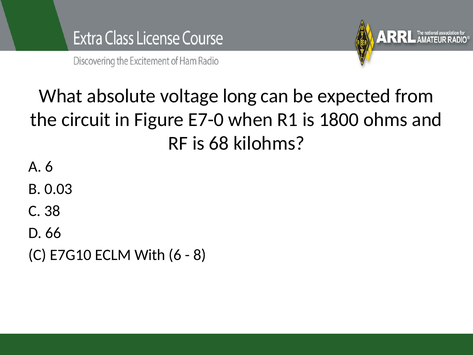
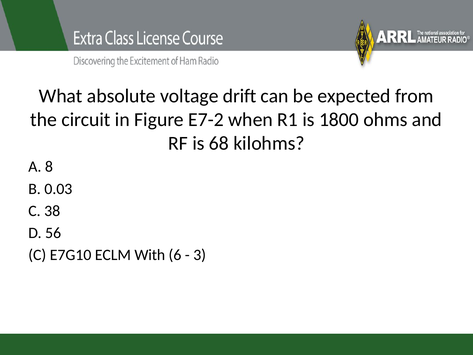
long: long -> drift (240, 96)
E7-0: E7-0 -> E7-2 (206, 120)
A 6: 6 -> 8 (49, 167)
66: 66 -> 56 (53, 233)
8: 8 -> 3 (200, 255)
